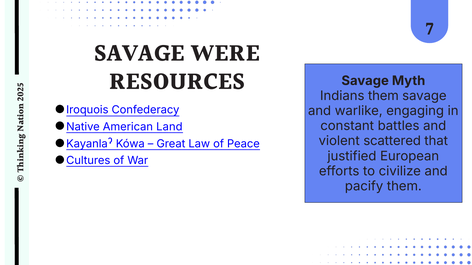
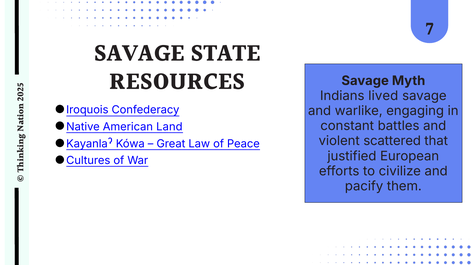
WERE: WERE -> STATE (226, 54)
Indians them: them -> lived (383, 96)
